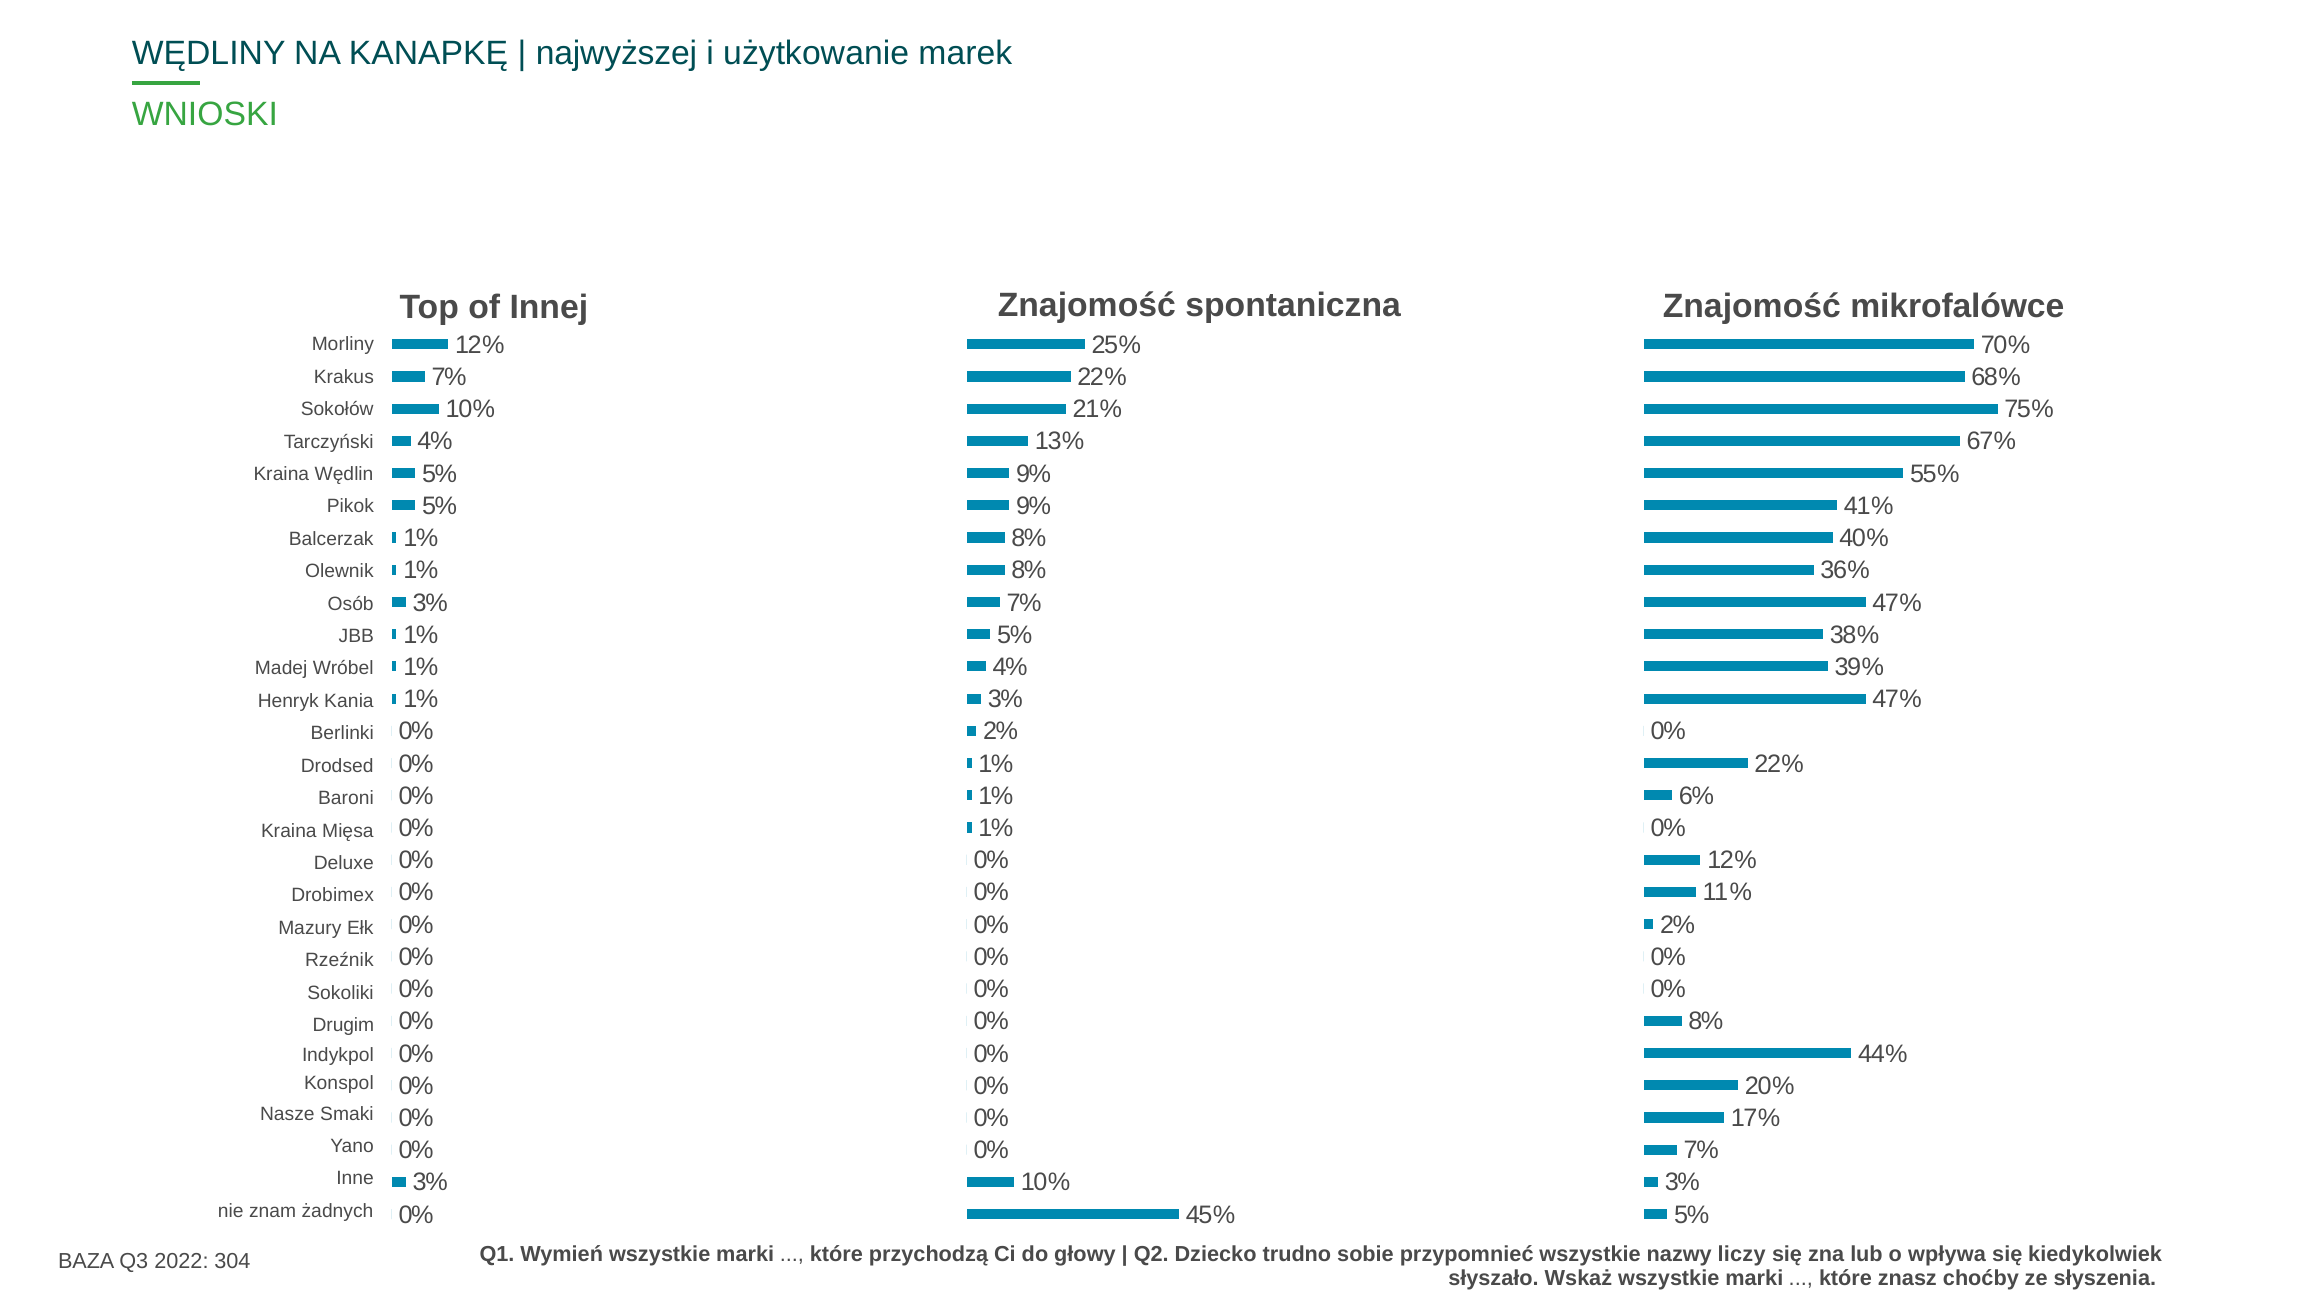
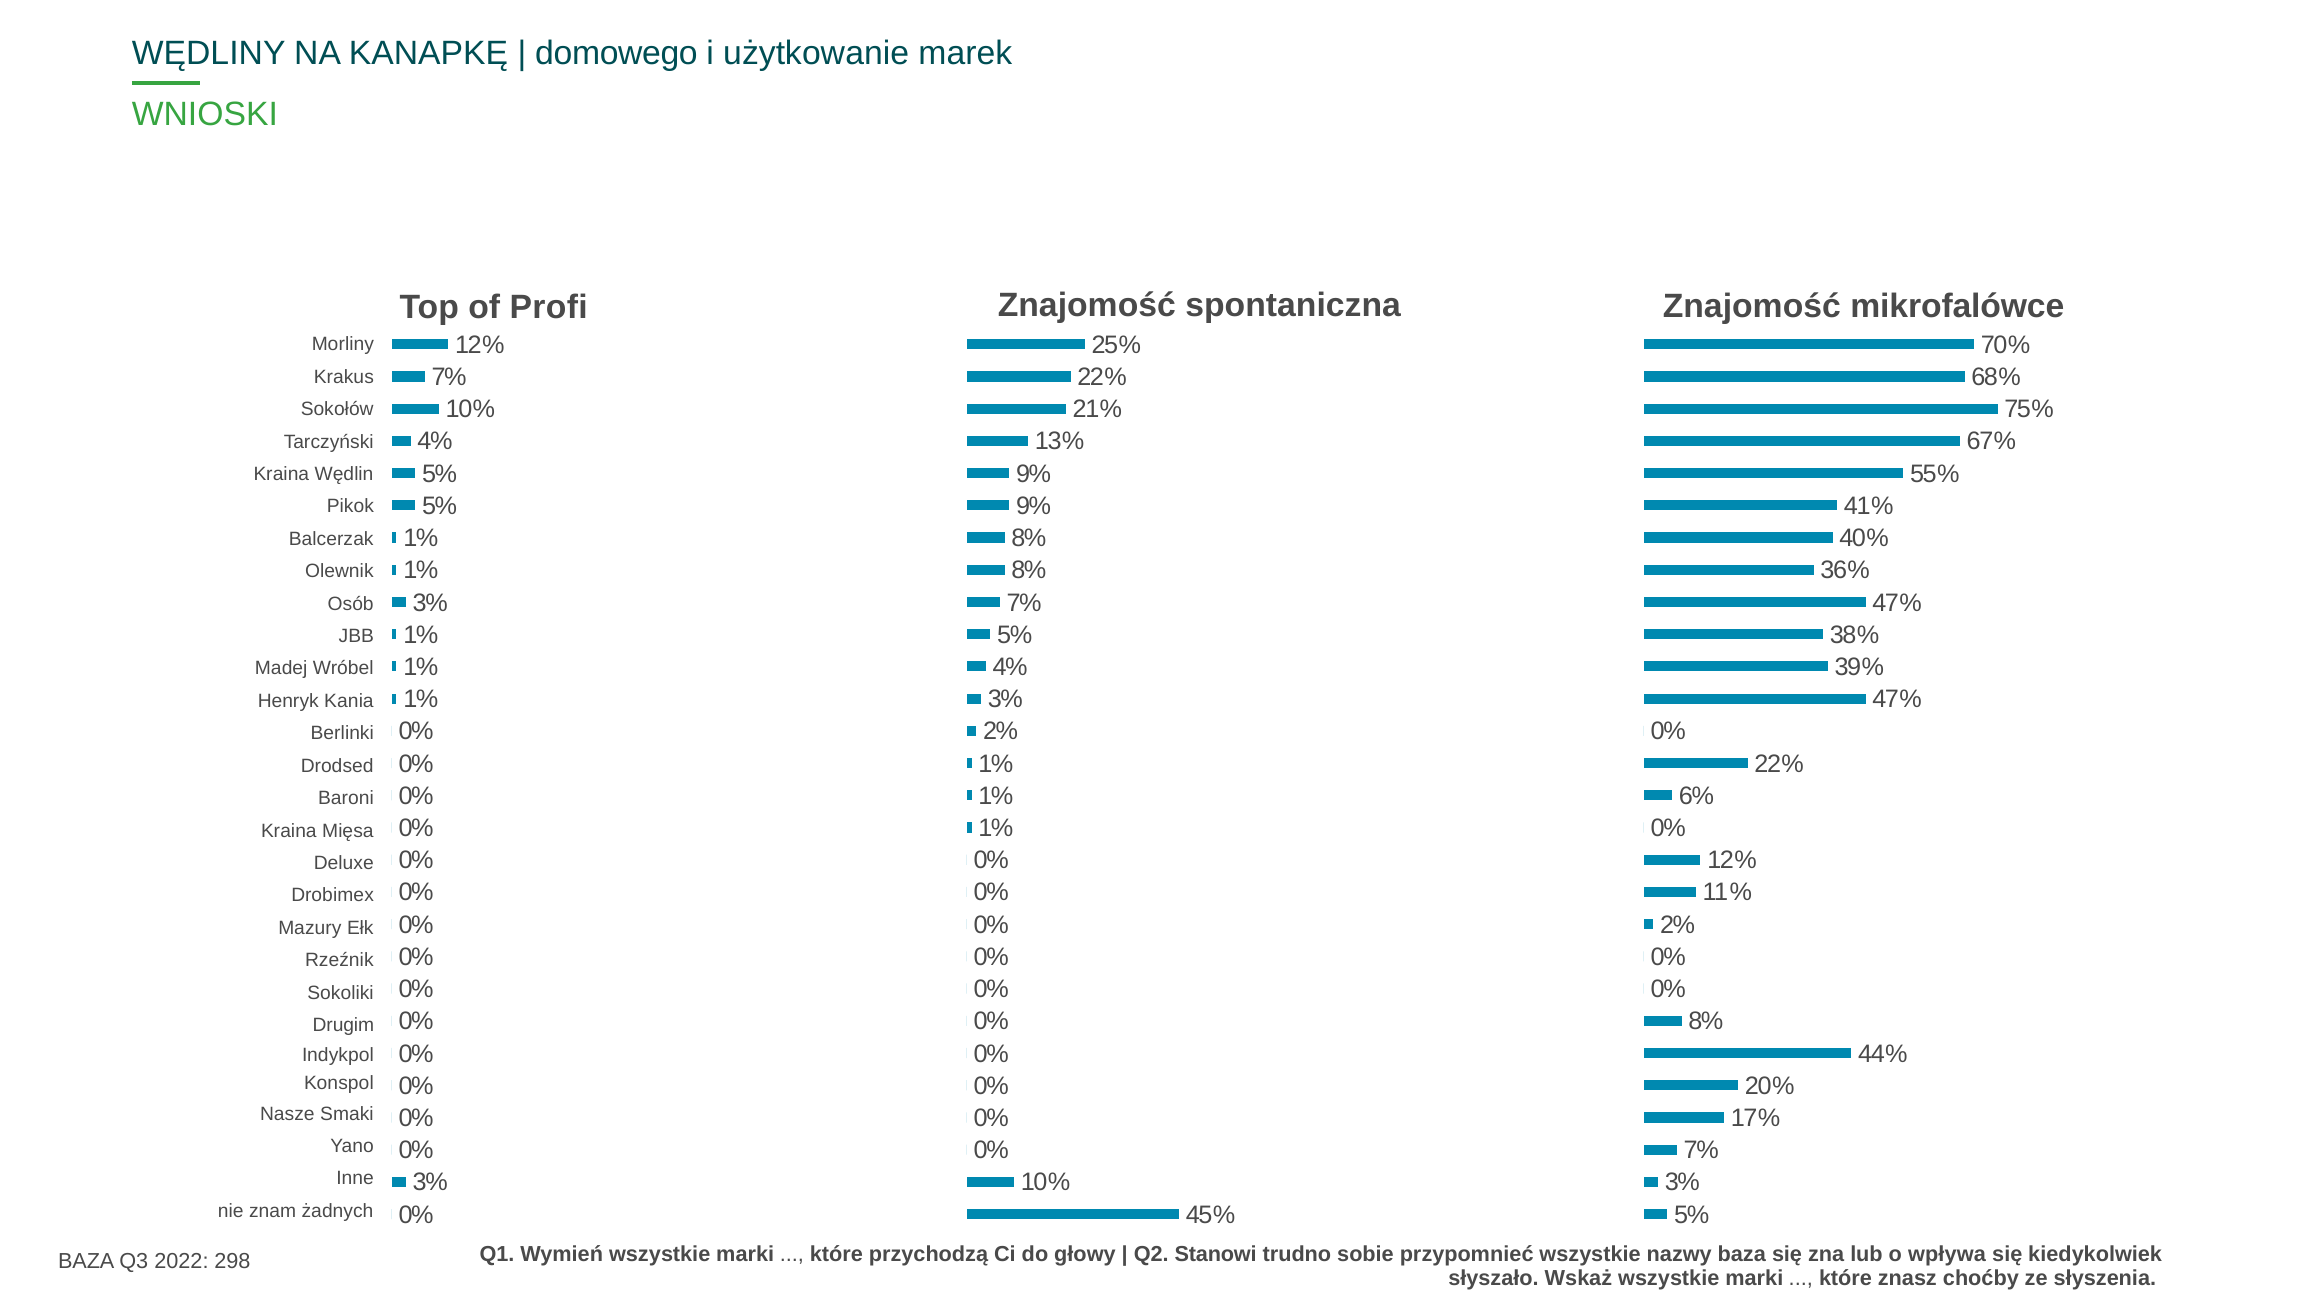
najwyższej: najwyższej -> domowego (616, 54)
Innej: Innej -> Profi (549, 307)
Dziecko: Dziecko -> Stanowi (1216, 1255)
nazwy liczy: liczy -> baza (1742, 1255)
304: 304 -> 298 (232, 1261)
